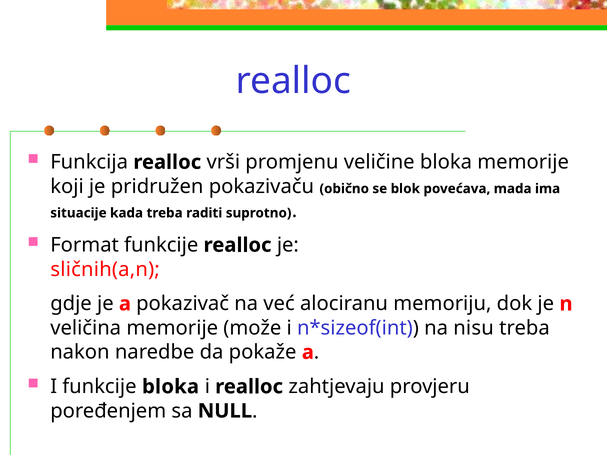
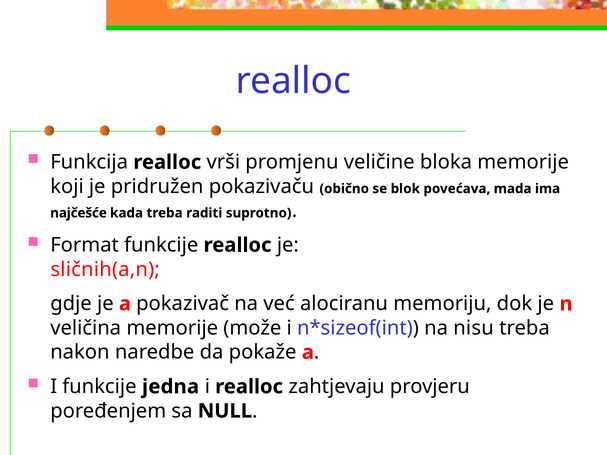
situacije: situacije -> najčešće (79, 213)
funkcije bloka: bloka -> jedna (171, 387)
